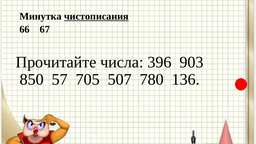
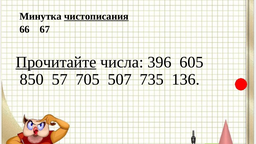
Прочитайте underline: none -> present (56, 62)
903: 903 -> 605 (191, 62)
780: 780 -> 735 (152, 79)
